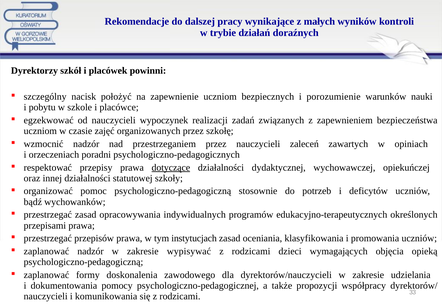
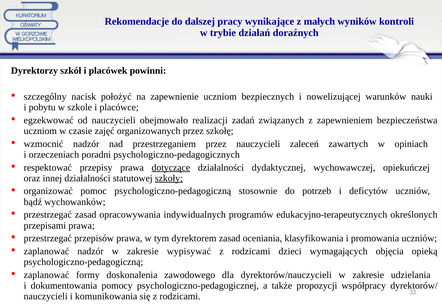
porozumienie: porozumienie -> nowelizującej (334, 97)
wypoczynek: wypoczynek -> obejmowało (164, 120)
szkoły underline: none -> present (169, 178)
instytucjach: instytucjach -> dyrektorem (194, 238)
